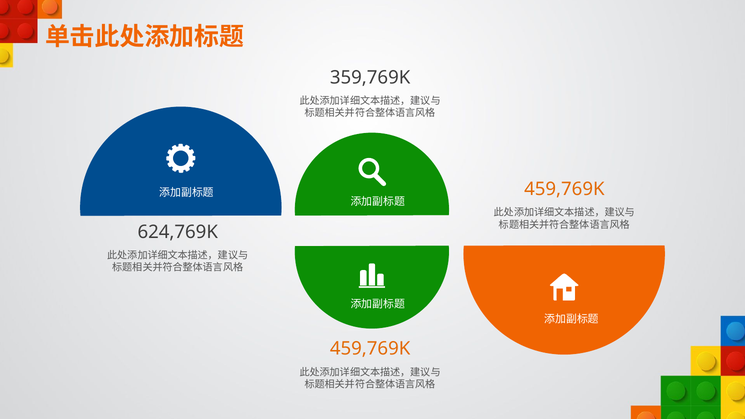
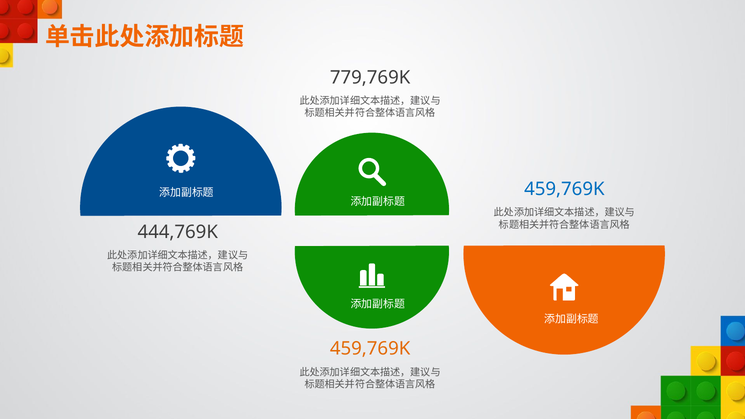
359,769K: 359,769K -> 779,769K (370, 77)
459,769K colour: orange -> blue (564, 189)
624,769K: 624,769K -> 444,769K (178, 232)
